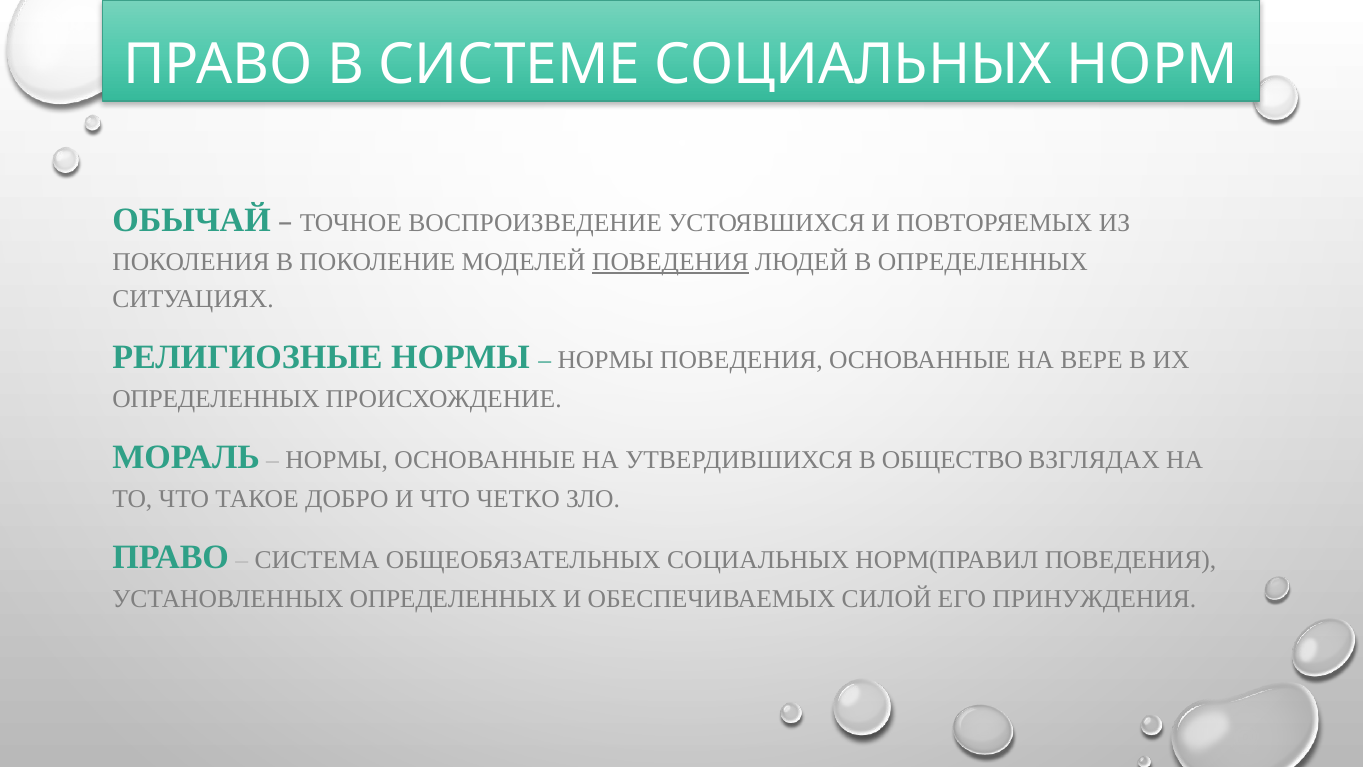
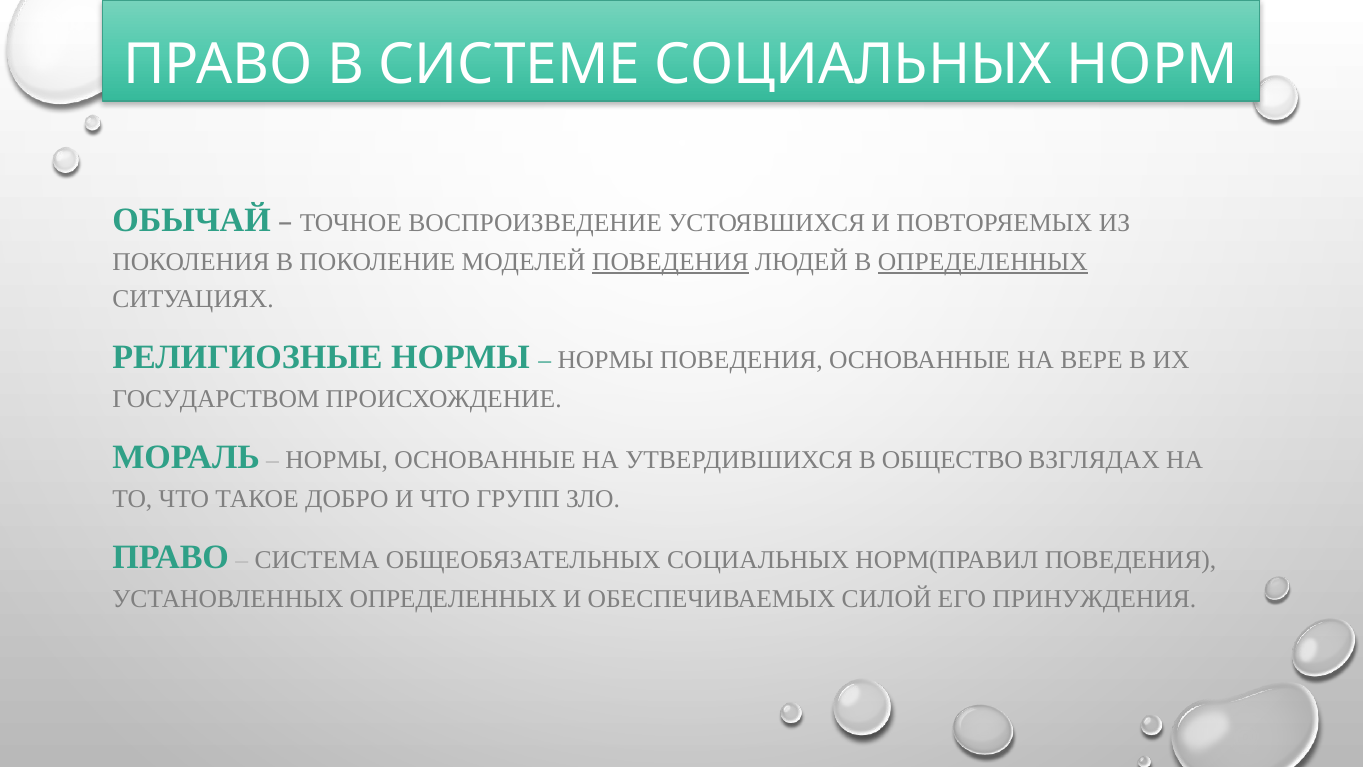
ОПРЕДЕЛЕННЫХ underline: none -> present (983, 262)
ОПРЕДЕЛЕННЫХ: ОПРЕДЕЛЕННЫХ -> ГОСУДАРСТВОМ (216, 399)
ЧЕТКО: ЧЕТКО -> ГРУПП (518, 499)
